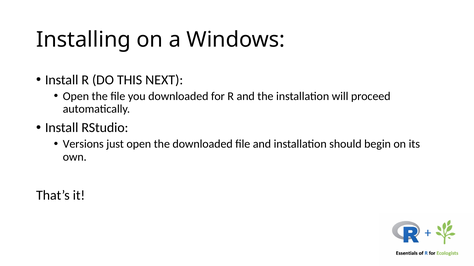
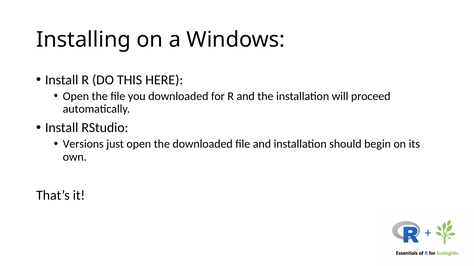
NEXT: NEXT -> HERE (164, 80)
